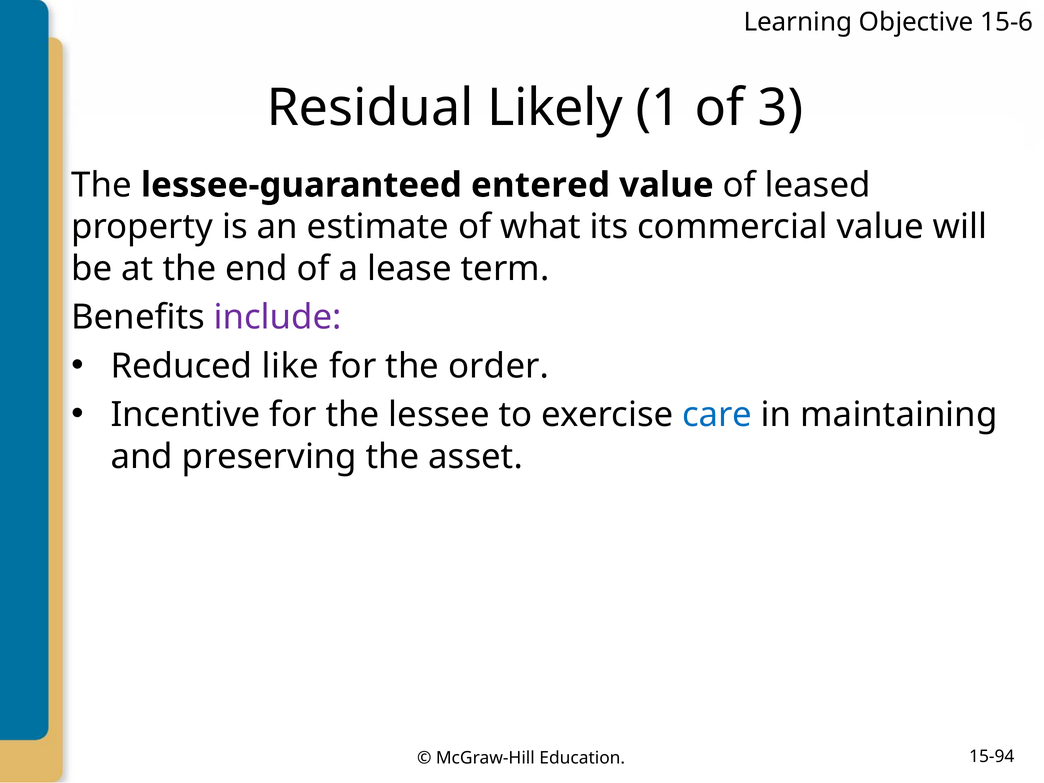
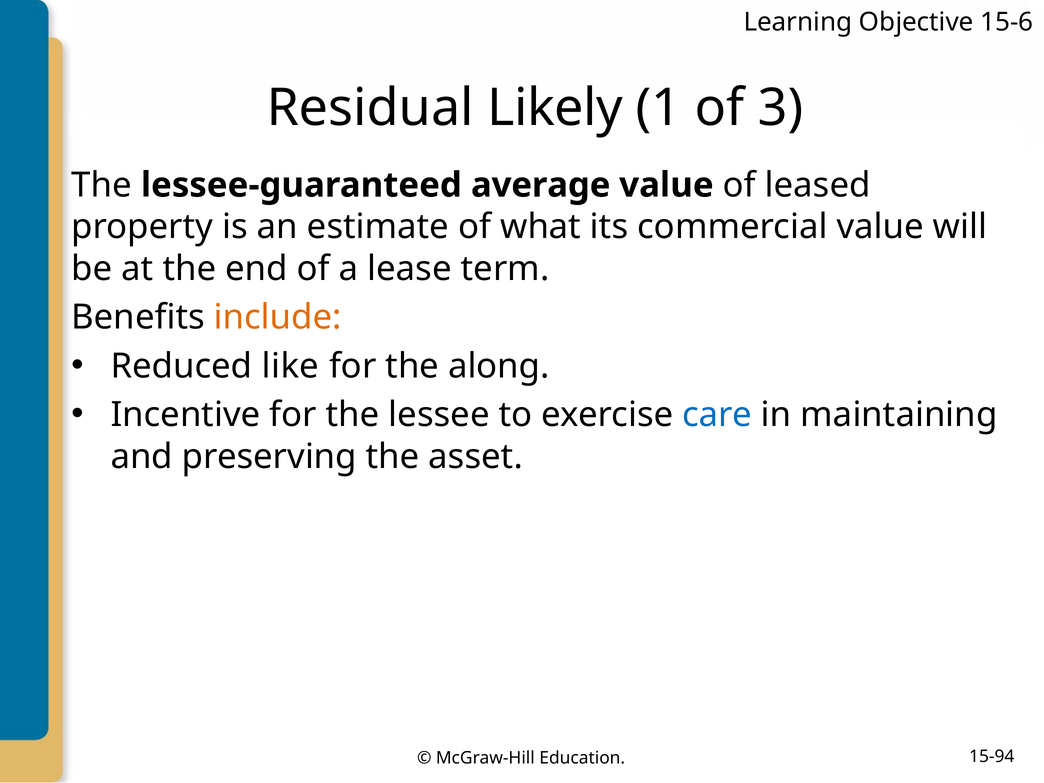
entered: entered -> average (541, 185)
include colour: purple -> orange (278, 317)
order: order -> along (499, 366)
